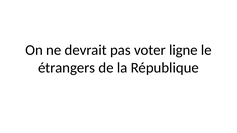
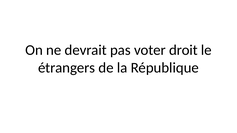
ligne: ligne -> droit (183, 50)
